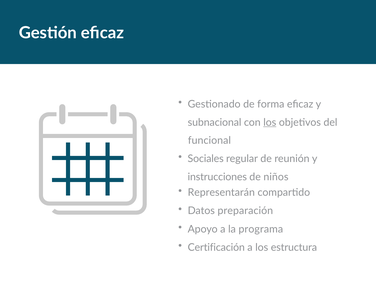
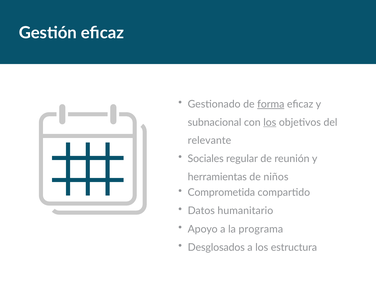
forma underline: none -> present (271, 104)
funcional: funcional -> relevante (209, 140)
instrucciones: instrucciones -> herramientas (217, 177)
Representarán: Representarán -> Comprometida (221, 193)
preparación: preparación -> humanitario (245, 211)
Certificación: Certificación -> Desglosados (216, 247)
